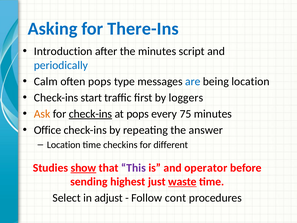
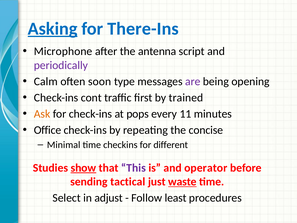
Asking underline: none -> present (53, 29)
Introduction: Introduction -> Microphone (63, 51)
the minutes: minutes -> antenna (157, 51)
periodically colour: blue -> purple (61, 65)
often pops: pops -> soon (100, 81)
are colour: blue -> purple (193, 81)
being location: location -> opening (251, 81)
start: start -> cont (91, 98)
loggers: loggers -> trained (186, 98)
check-ins underline: present -> none (90, 114)
75: 75 -> 11 (185, 114)
answer: answer -> concise (206, 130)
Location: Location -> Minimal (64, 145)
highest: highest -> tactical (128, 181)
cont: cont -> least (176, 198)
